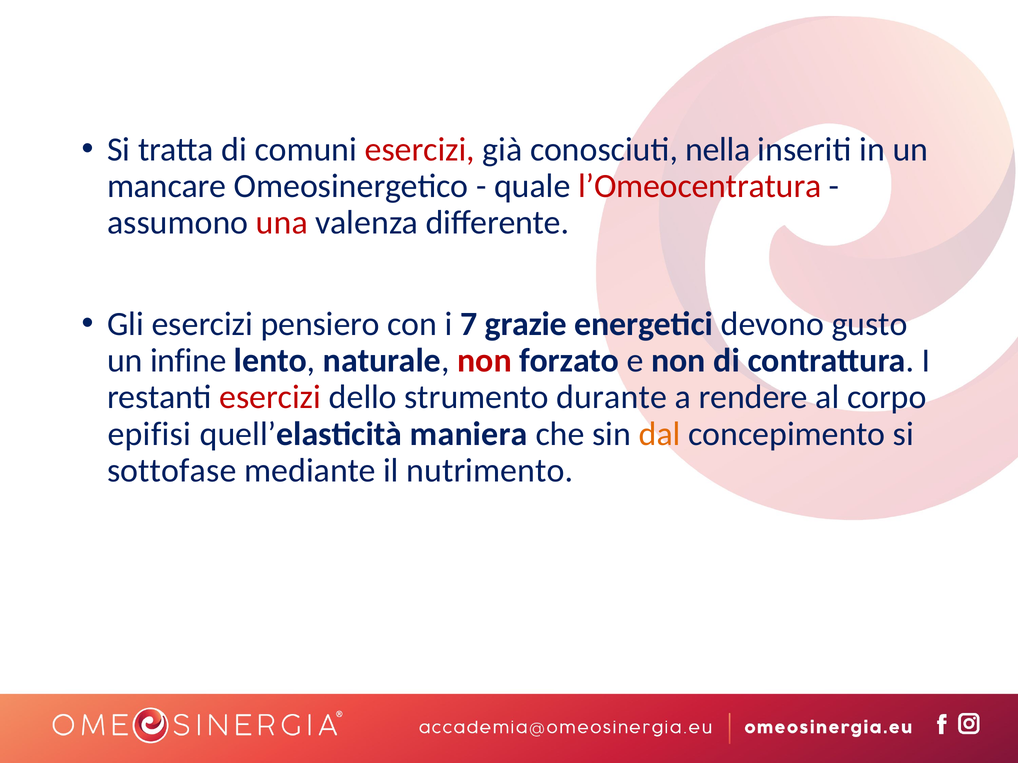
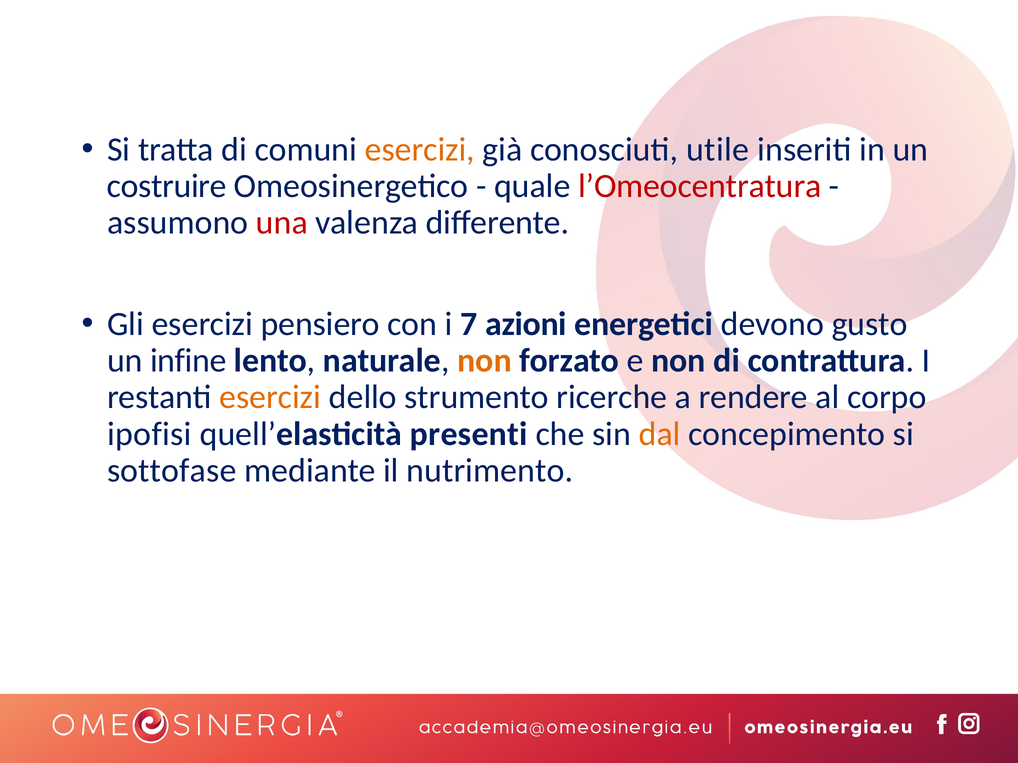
esercizi colour: red -> orange (420, 149)
nella: nella -> utile (718, 149)
mancare: mancare -> costruire (167, 186)
grazie: grazie -> azioni (526, 324)
non colour: red -> orange (484, 361)
esercizi colour: red -> orange (270, 398)
durante: durante -> ricerche (612, 398)
epifisi: epifisi -> ipofisi (149, 434)
maniera: maniera -> presenti (469, 434)
